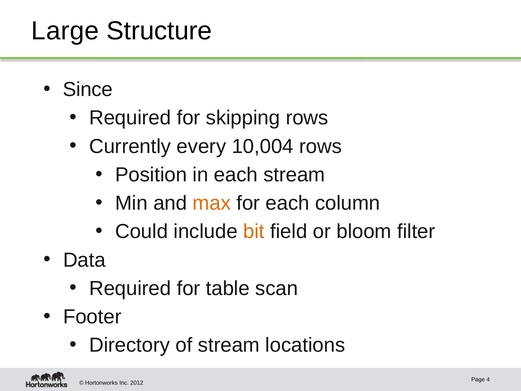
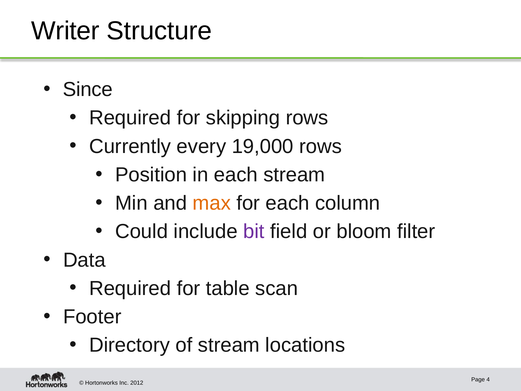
Large: Large -> Writer (65, 31)
10,004: 10,004 -> 19,000 (263, 146)
bit colour: orange -> purple (254, 231)
